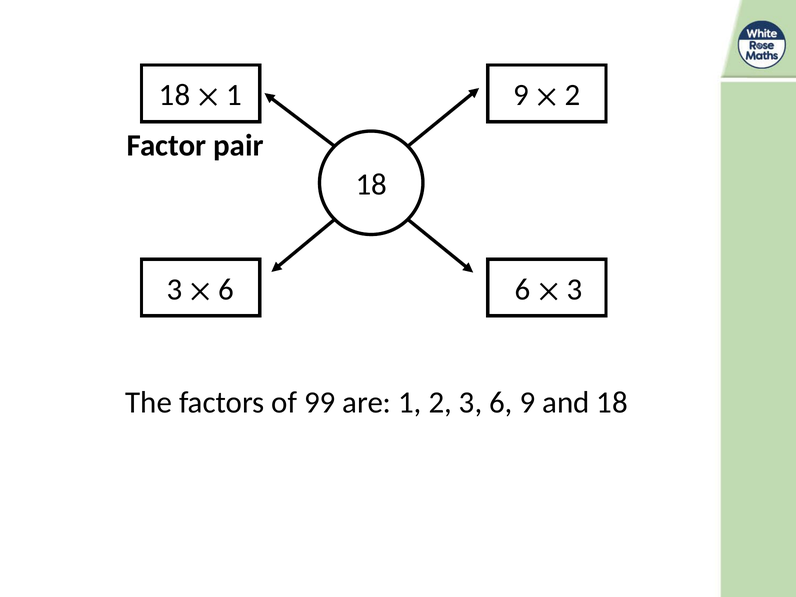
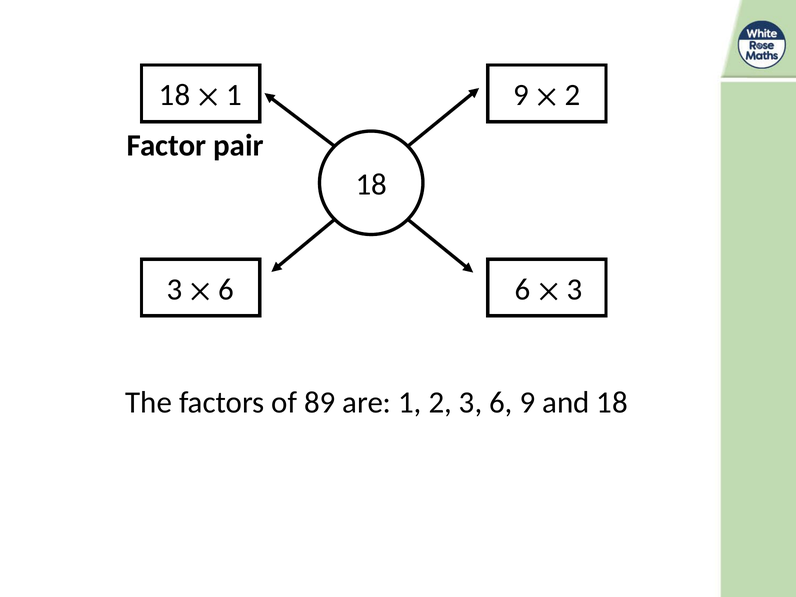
99: 99 -> 89 (320, 403)
